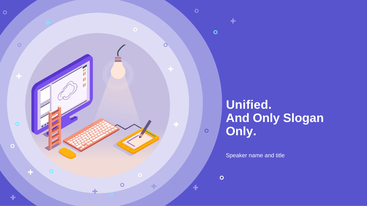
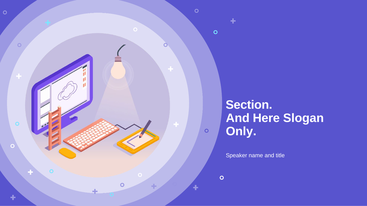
Unified: Unified -> Section (249, 105)
And Only: Only -> Here (266, 118)
